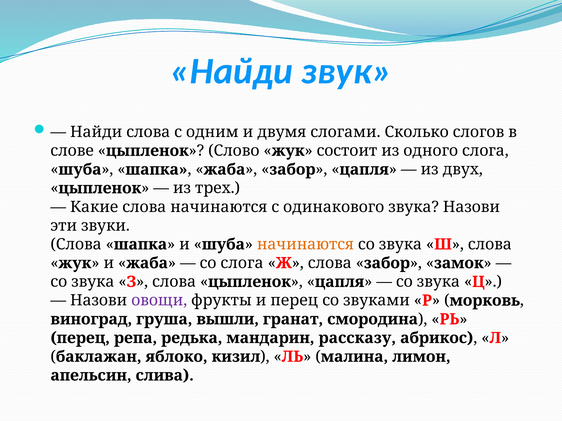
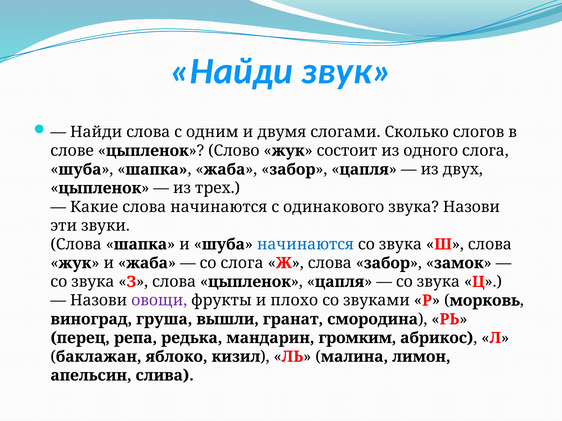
начинаются colour: orange -> blue (305, 245)
и перец: перец -> плохо (294, 301)
рассказу: рассказу -> громким (357, 338)
